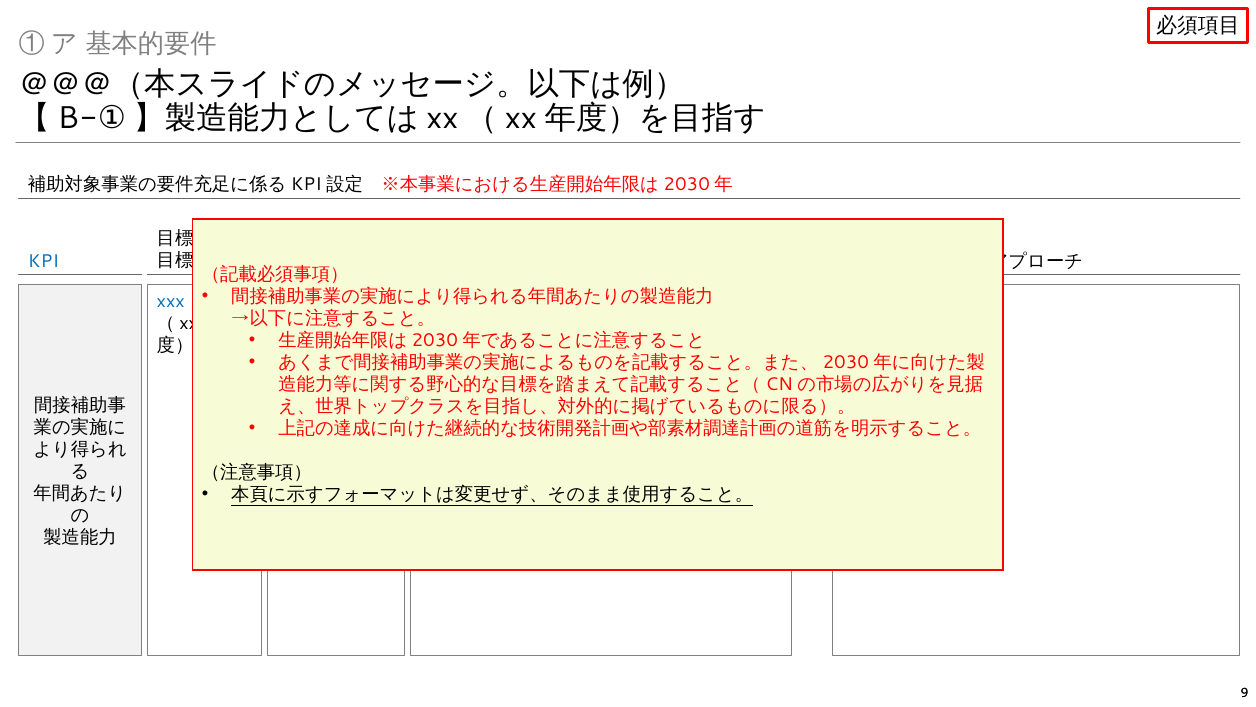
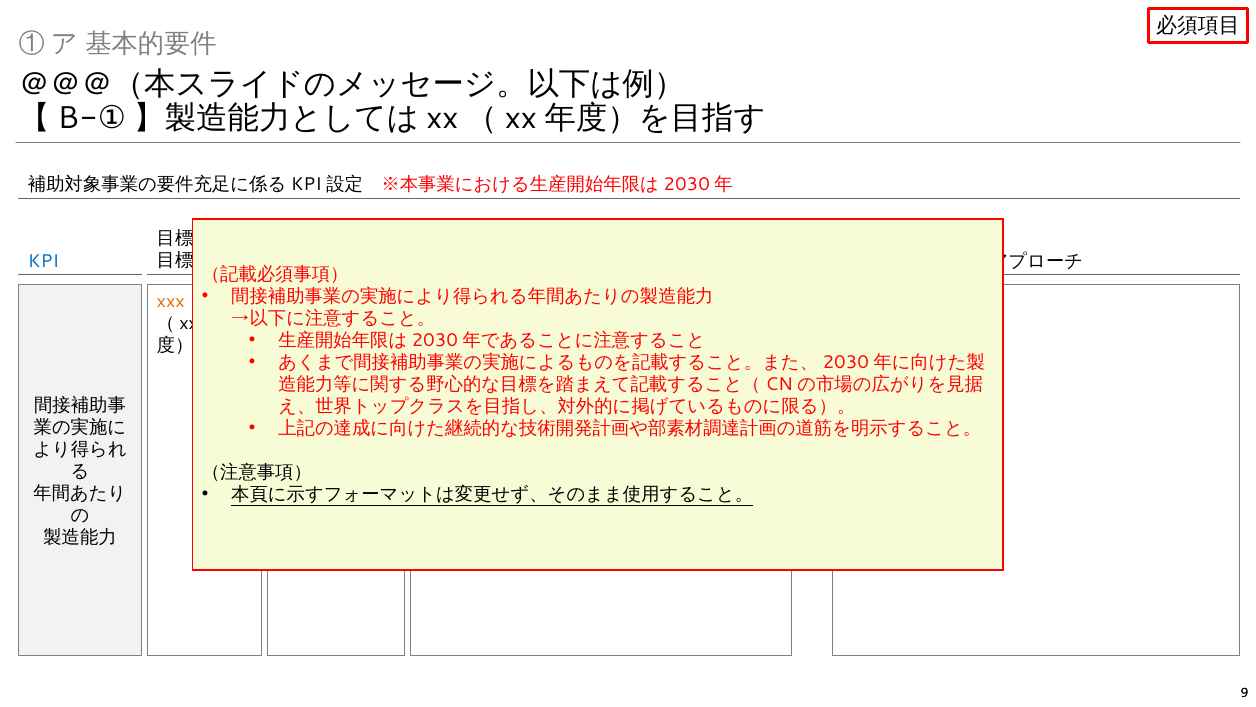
xxx colour: blue -> orange (171, 301)
